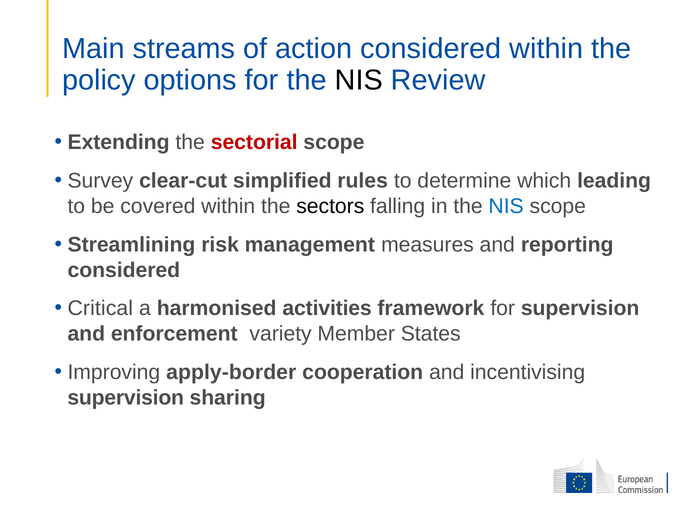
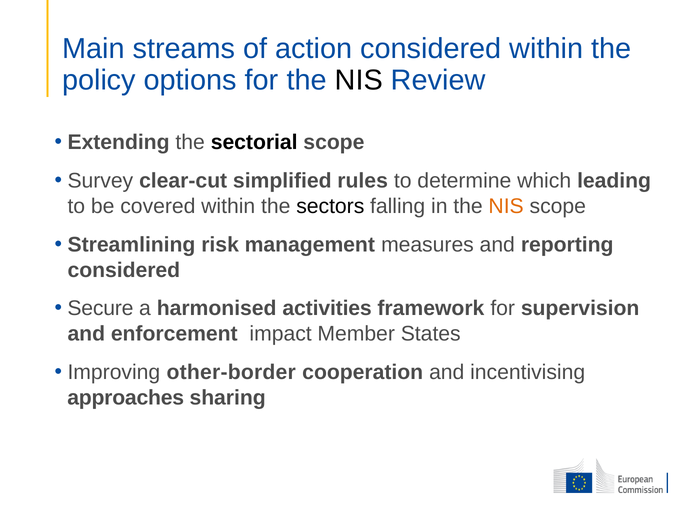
sectorial colour: red -> black (254, 142)
NIS colour: blue -> orange (506, 206)
Critical: Critical -> Secure (100, 308)
variety: variety -> impact (281, 334)
apply-border: apply-border -> other-border (231, 372)
supervision: supervision -> approaches (126, 398)
